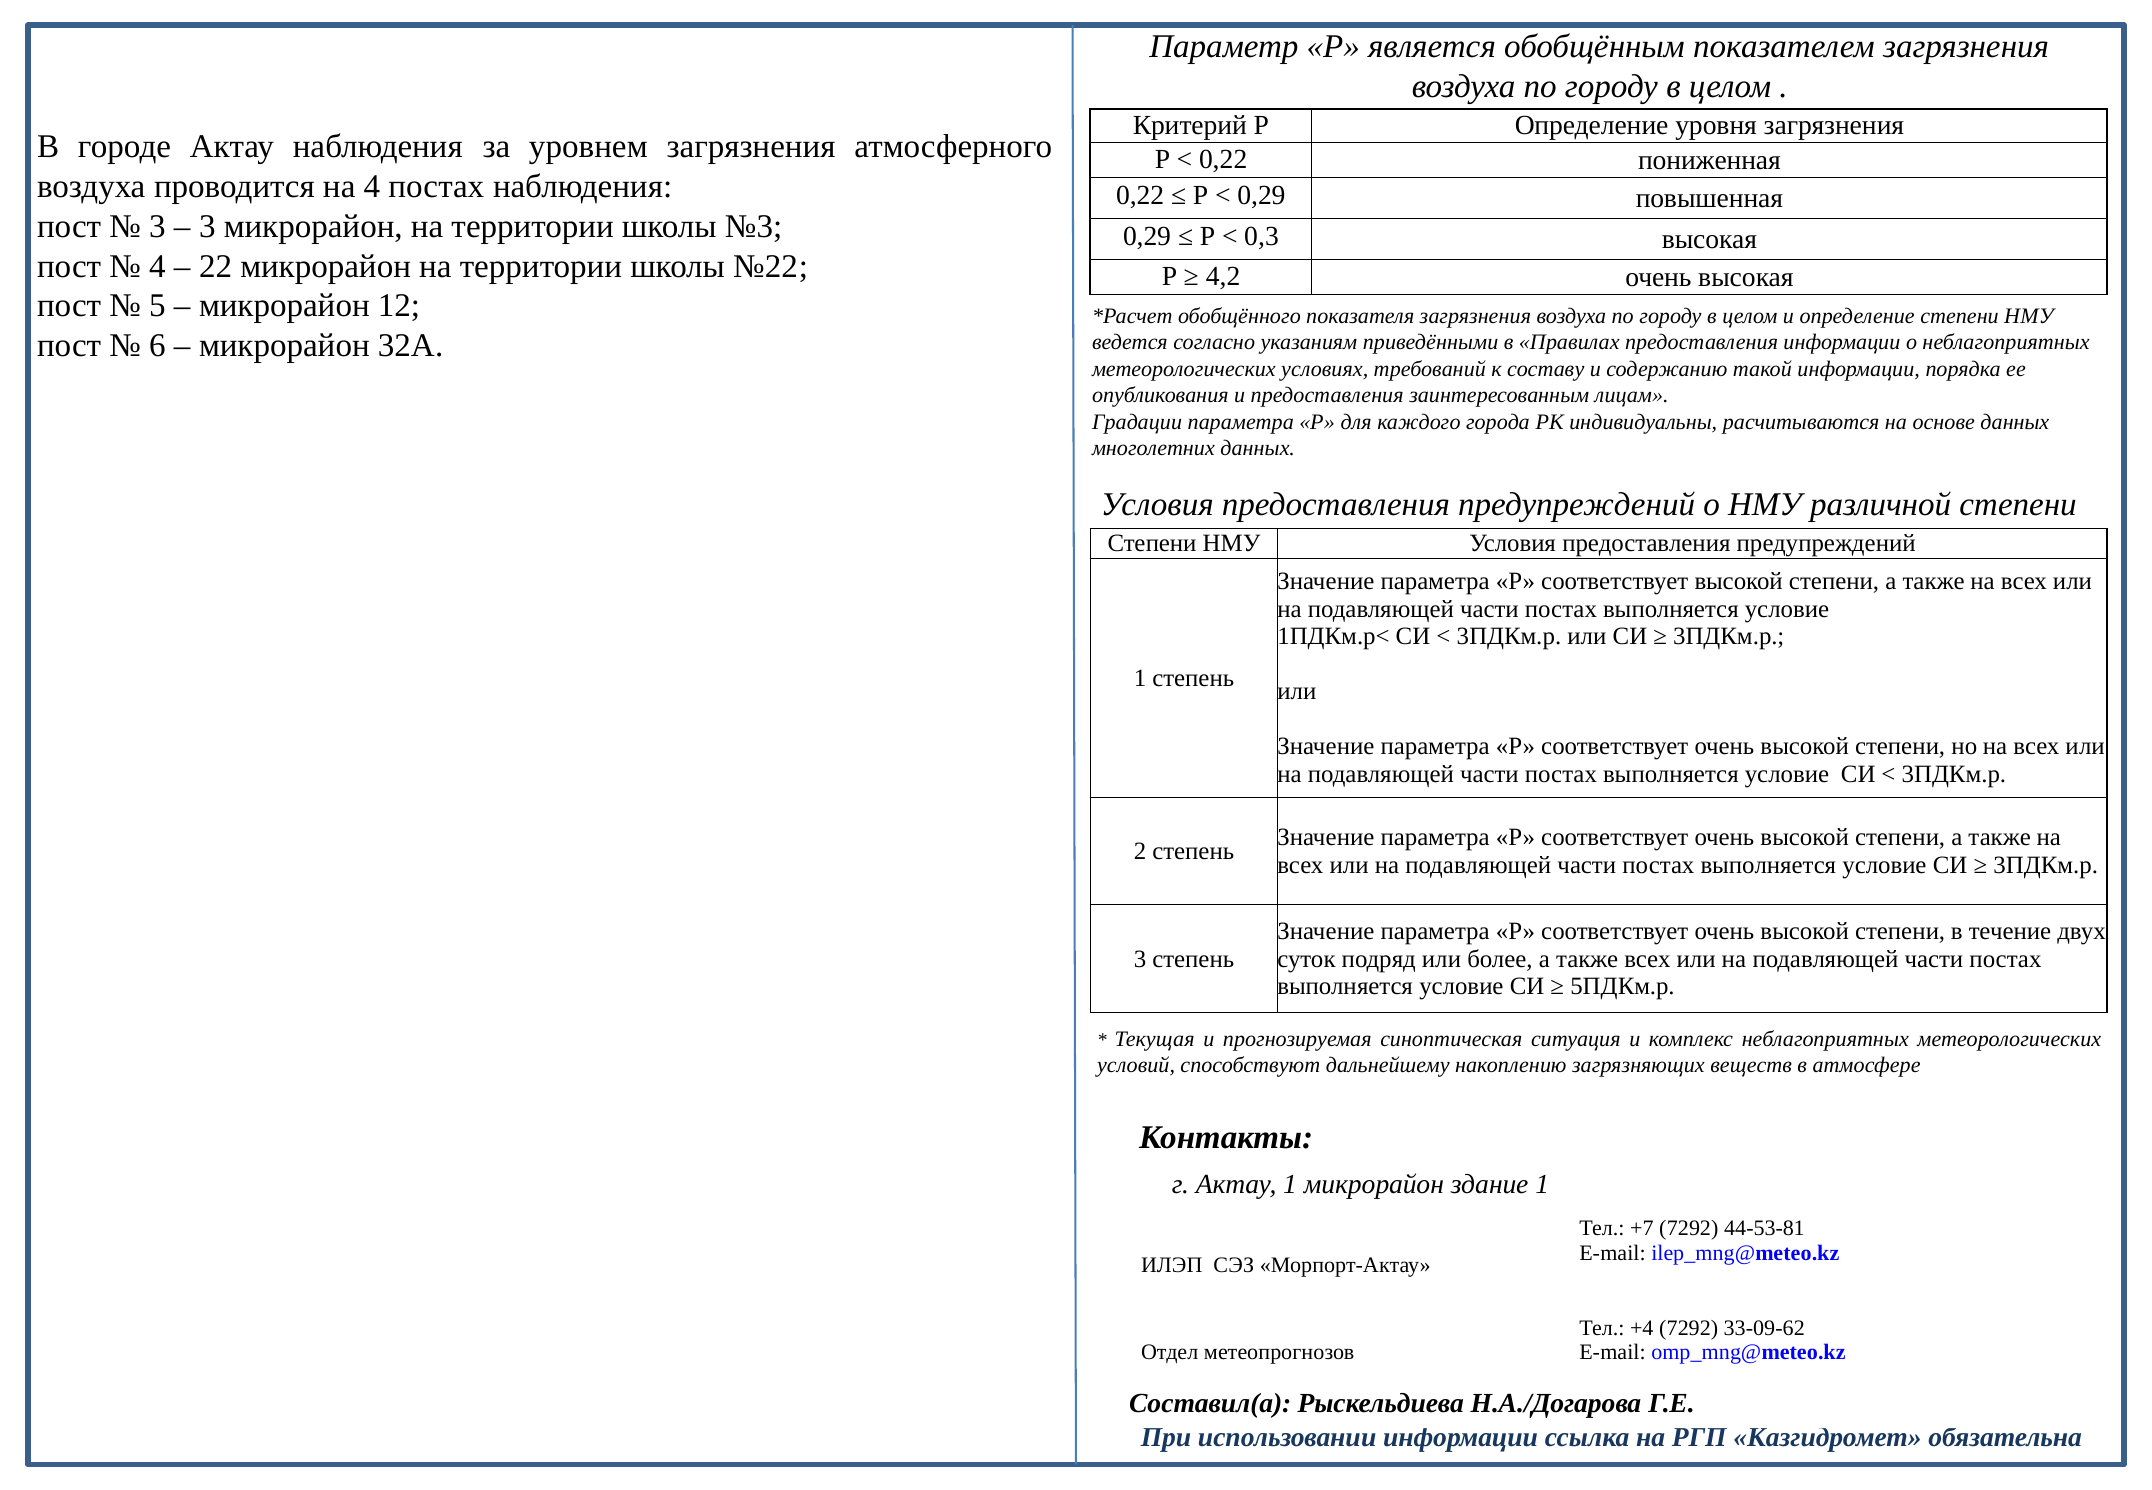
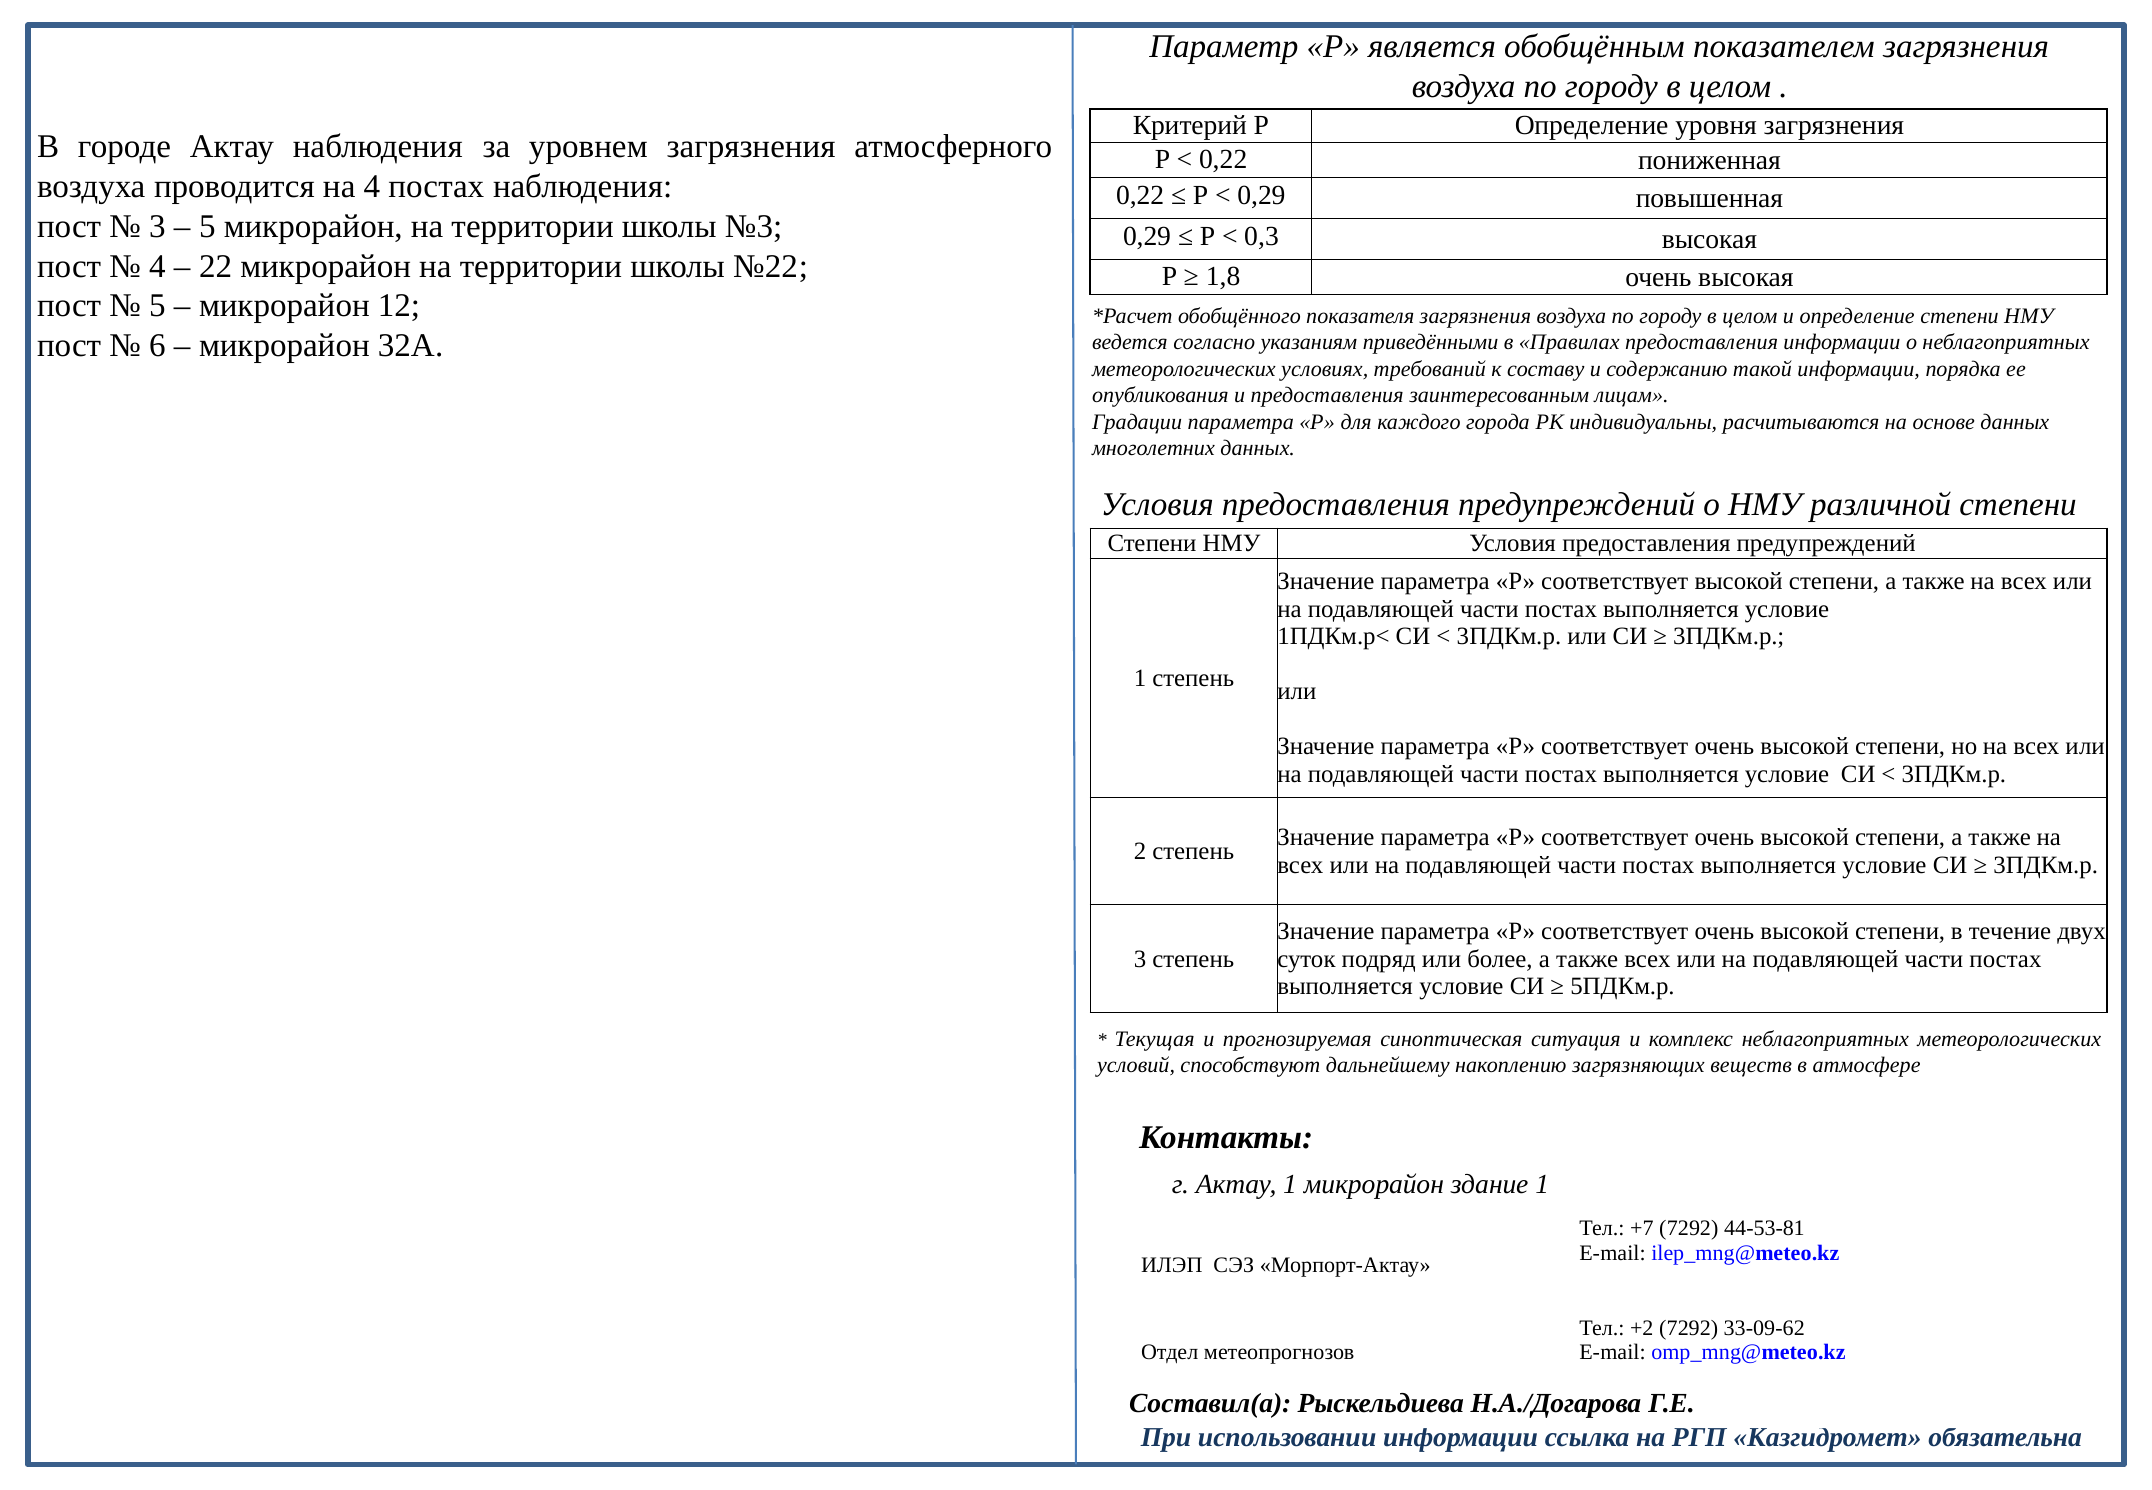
3: 3 -> 5 (207, 226)
4,2: 4,2 -> 1,8 (1223, 277)
+4: +4 -> +2 (1642, 1328)
